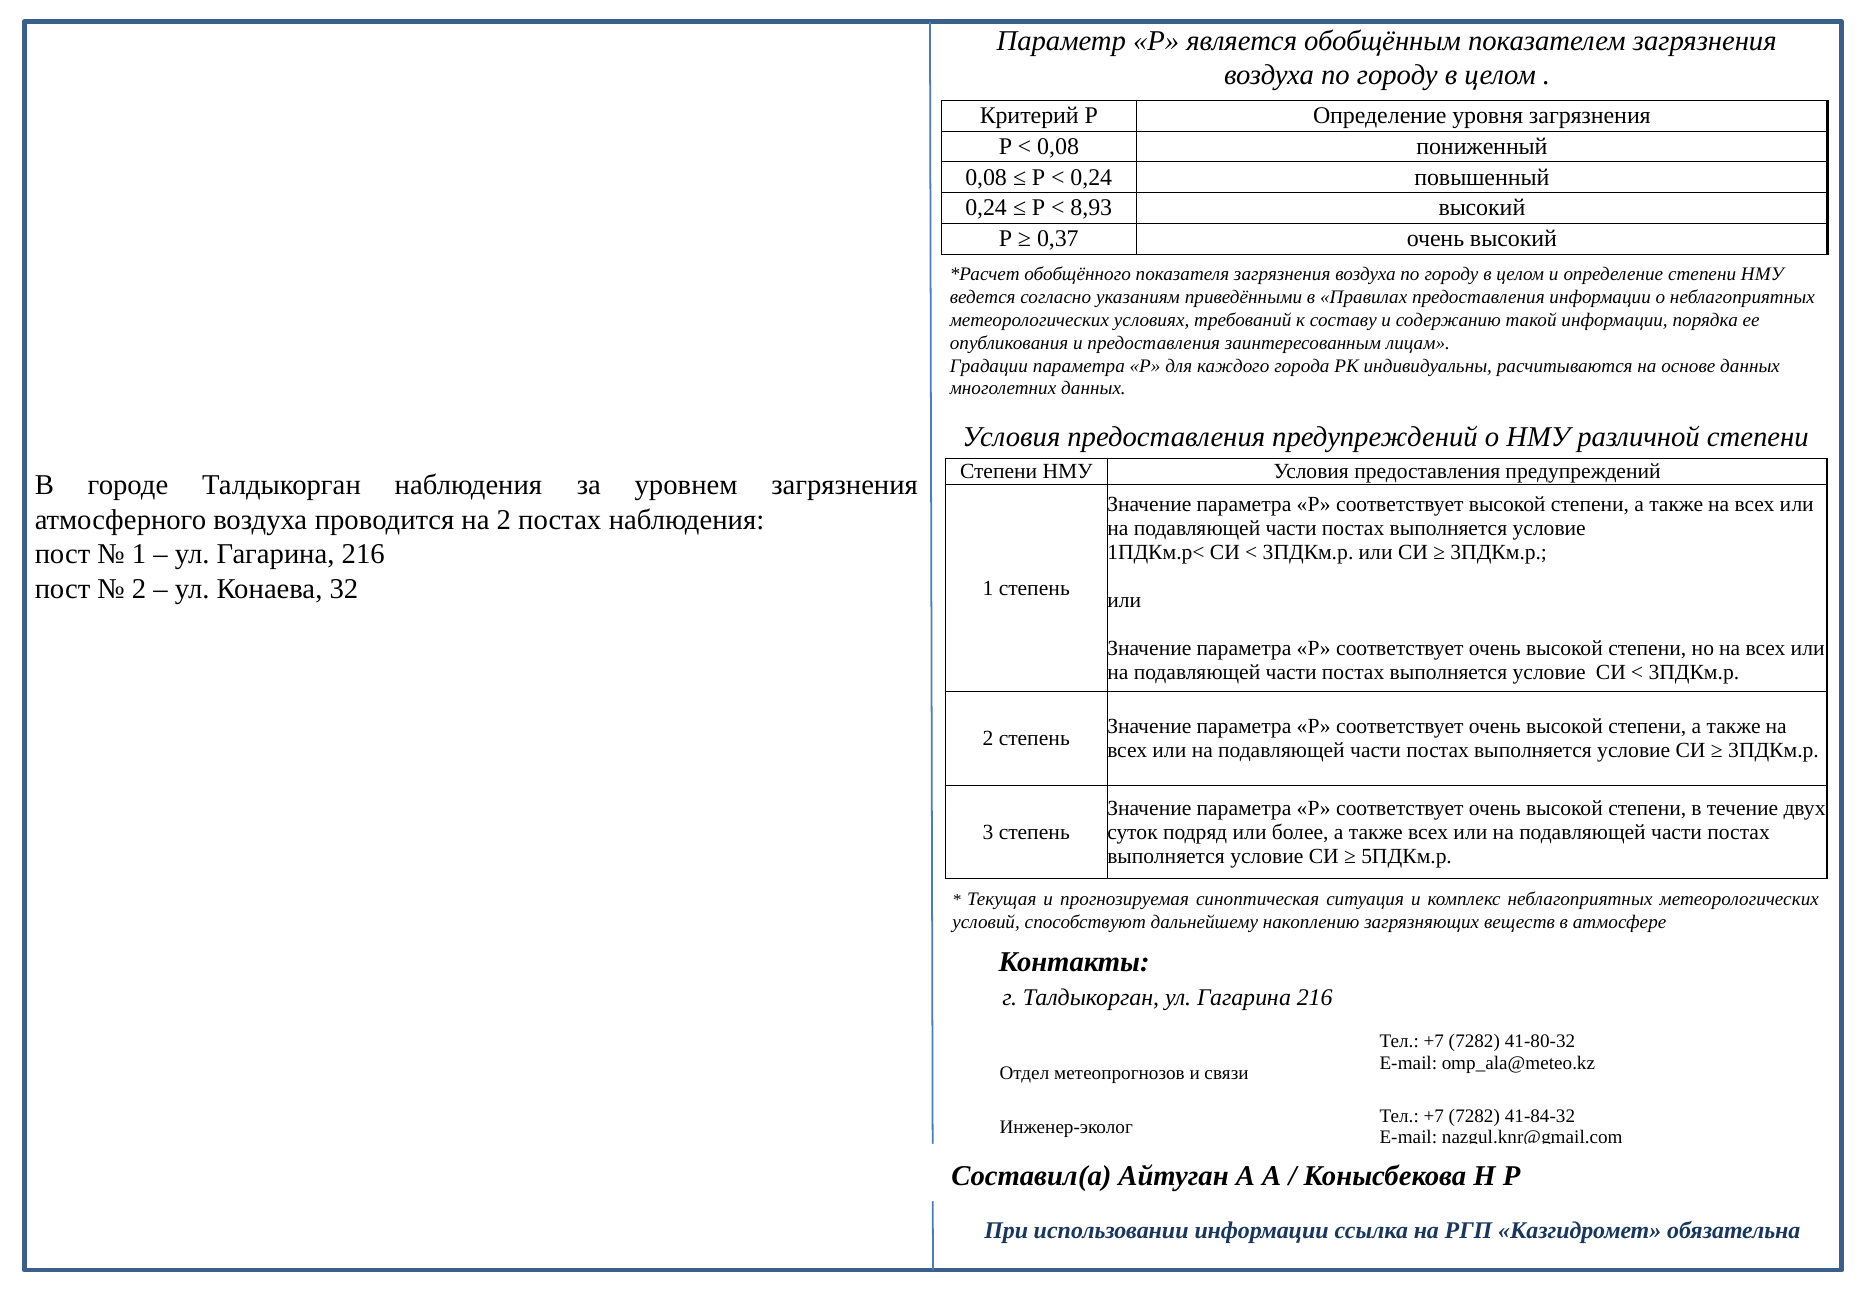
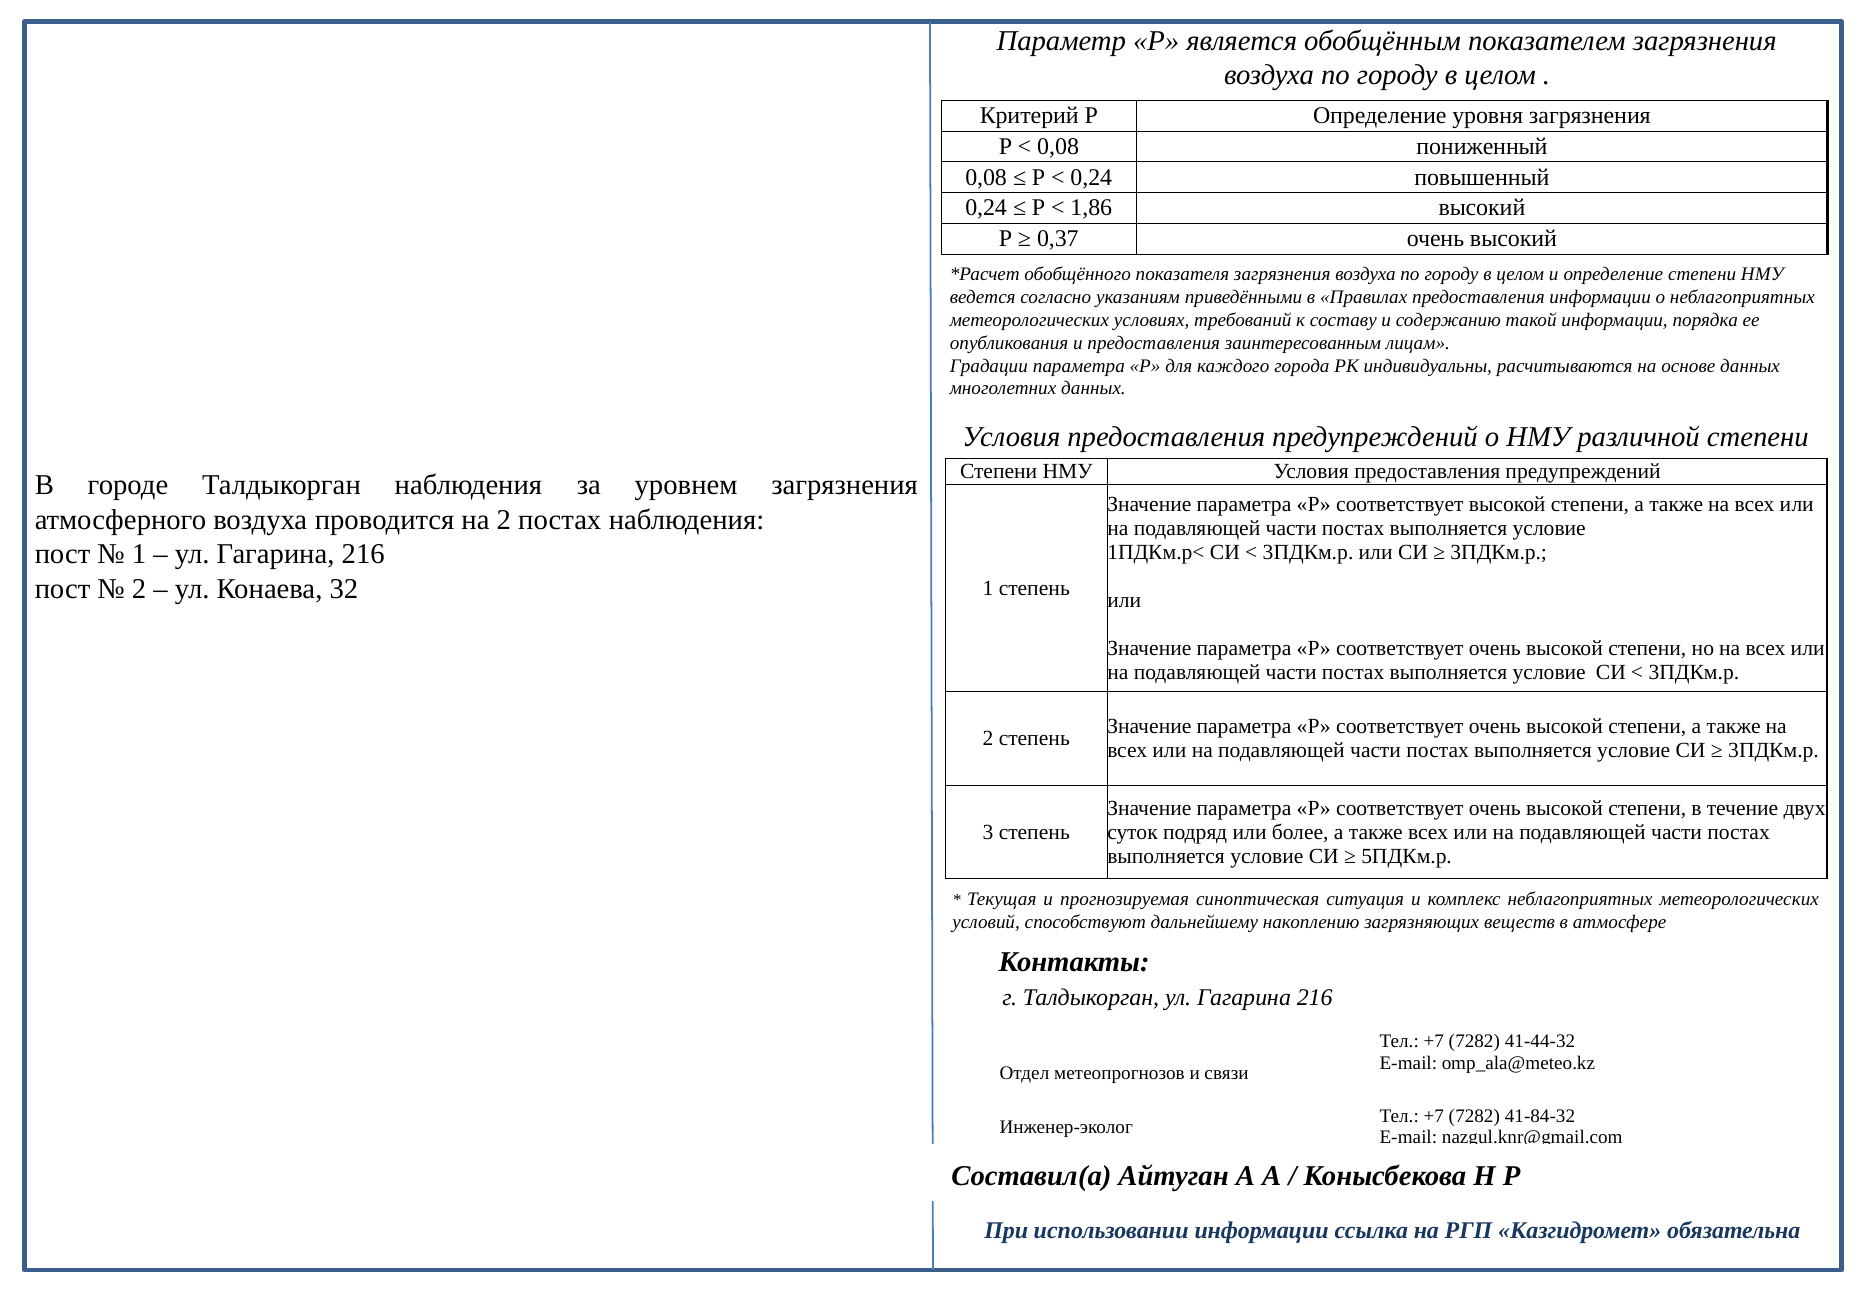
8,93: 8,93 -> 1,86 (1091, 208)
41-80-32: 41-80-32 -> 41-44-32 (1540, 1041)
